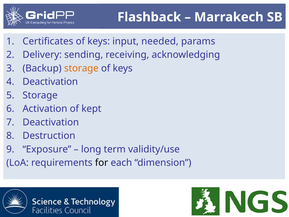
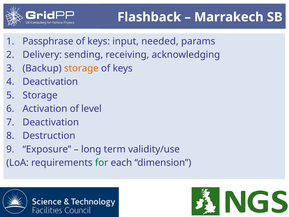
Certificates: Certificates -> Passphrase (48, 41)
kept: kept -> level (91, 109)
for colour: black -> green (102, 163)
